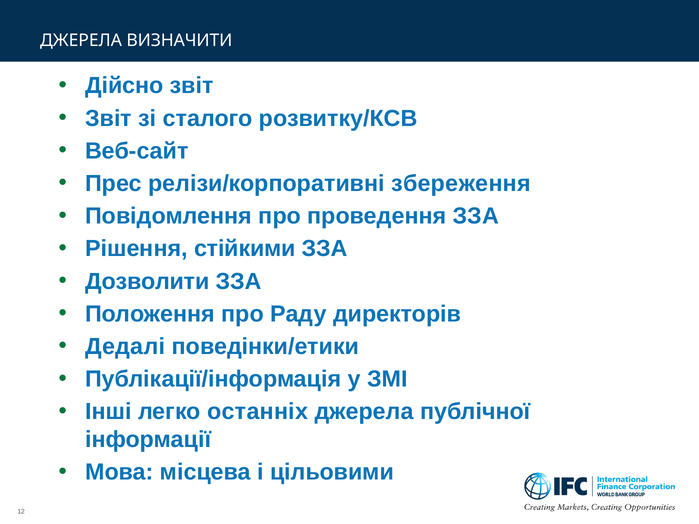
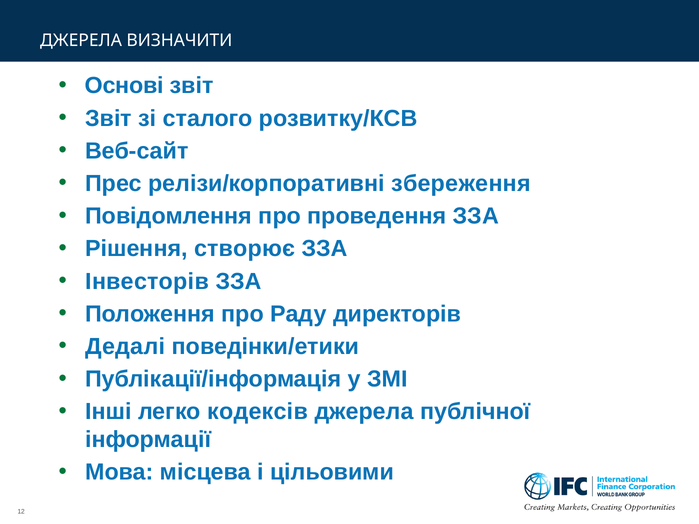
Дійсно: Дійсно -> Основі (124, 86)
стійкими: стійкими -> створює (245, 249)
Дозволити: Дозволити -> Інвесторів (147, 281)
останніх: останніх -> кодексів (258, 412)
